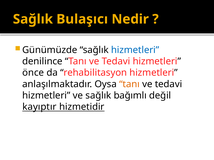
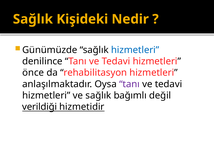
Bulaşıcı: Bulaşıcı -> Kişideki (82, 19)
tanı colour: orange -> purple (129, 84)
kayıptır: kayıptır -> verildiği (40, 107)
